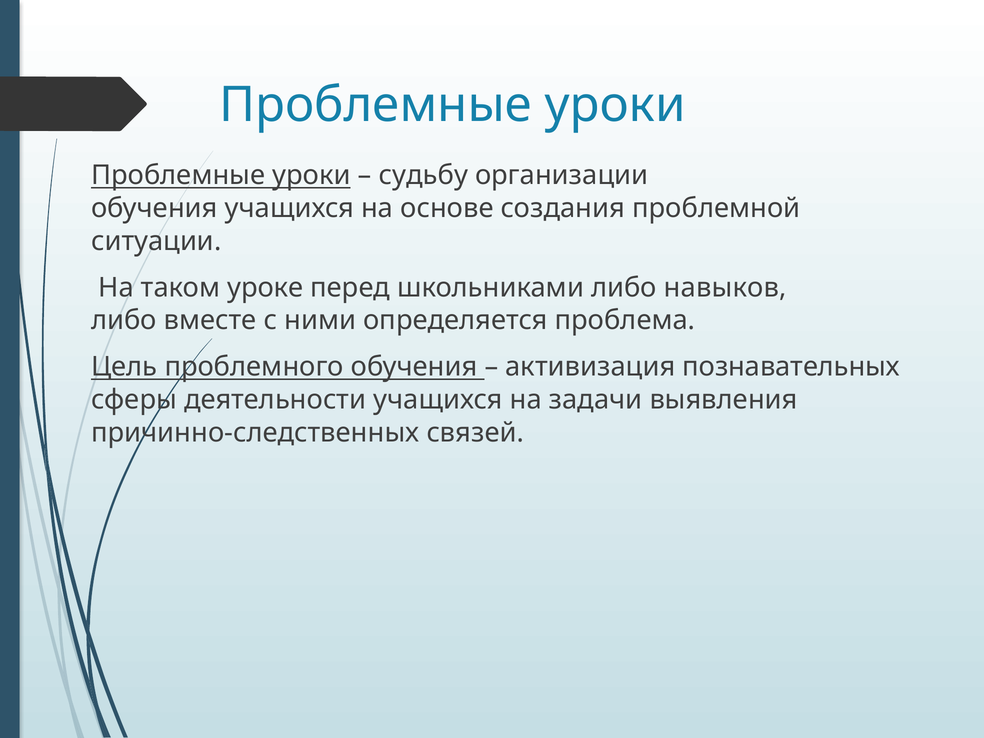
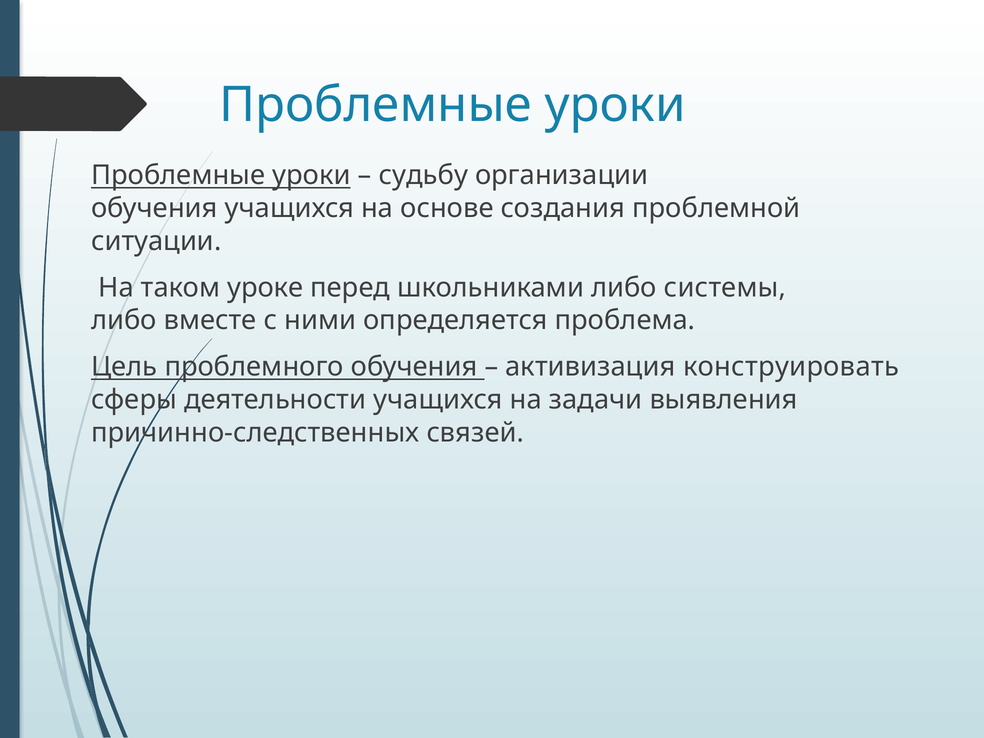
навыков: навыков -> системы (725, 288)
познавательных: познавательных -> конструировать (791, 367)
